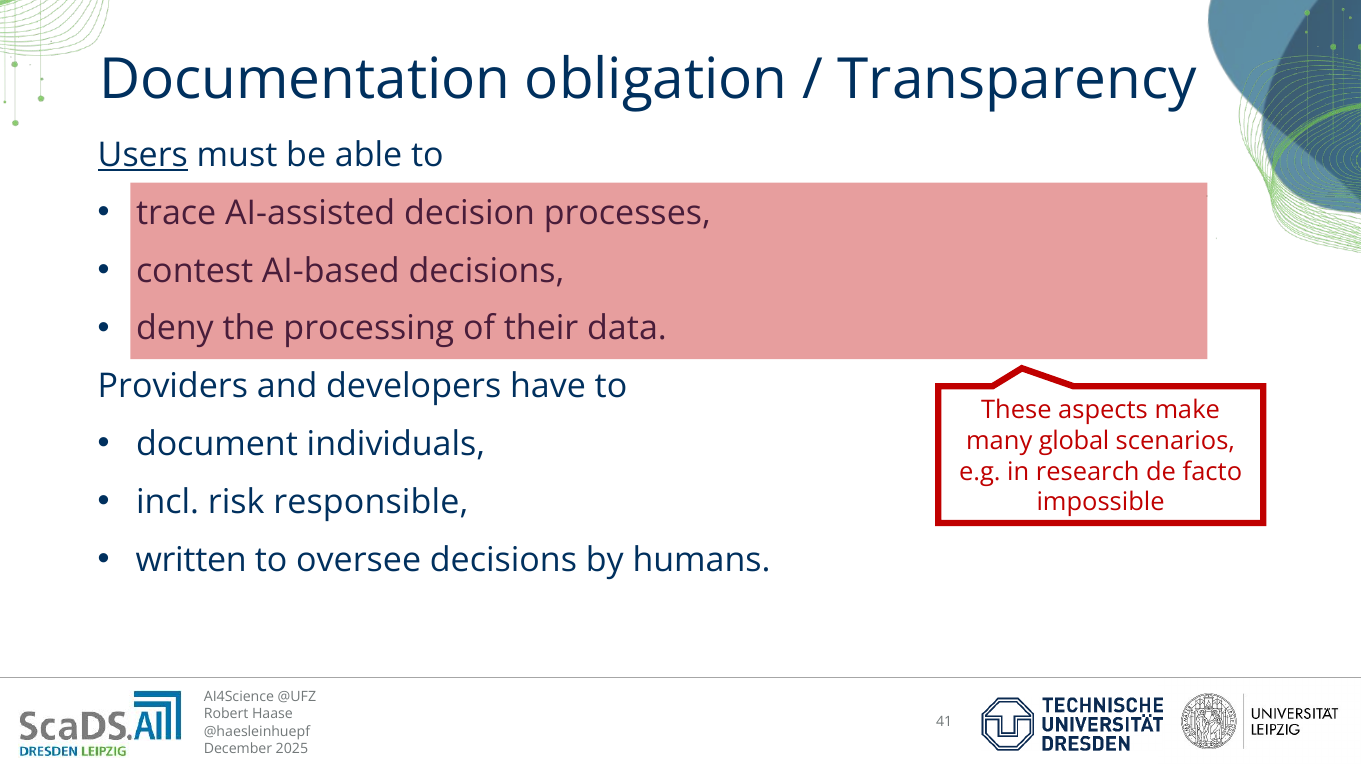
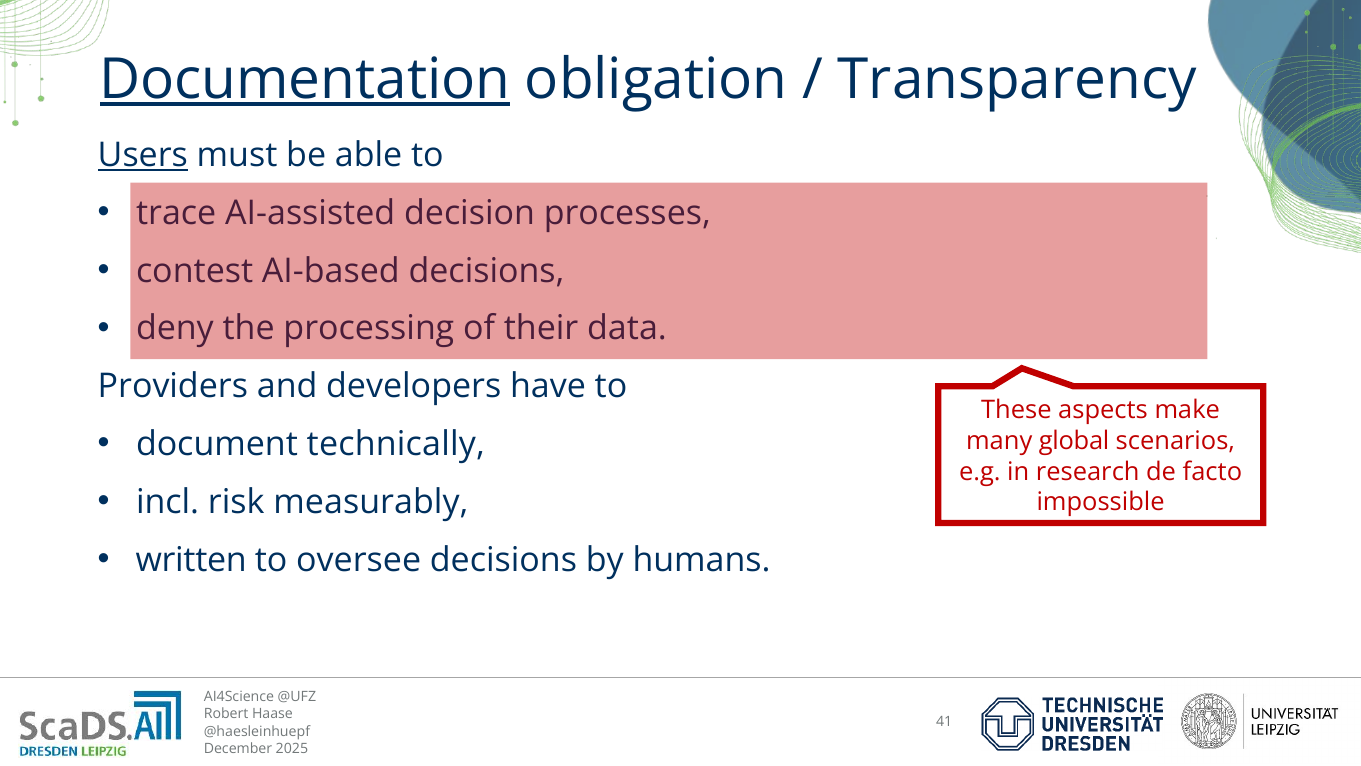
Documentation underline: none -> present (305, 80)
individuals: individuals -> technically (396, 444)
responsible: responsible -> measurably (371, 502)
